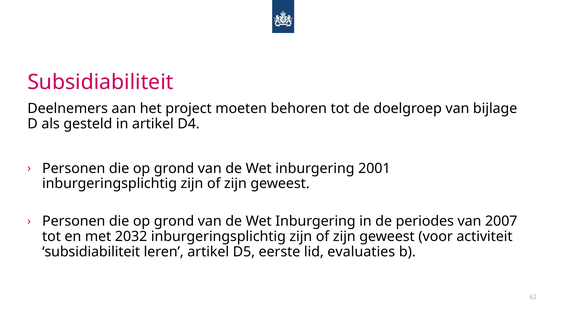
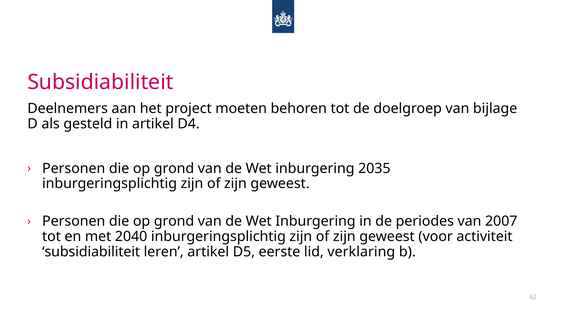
2001: 2001 -> 2035 (374, 169)
2032: 2032 -> 2040 (131, 237)
evaluaties: evaluaties -> verklaring (361, 252)
